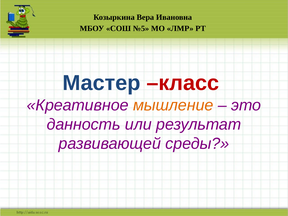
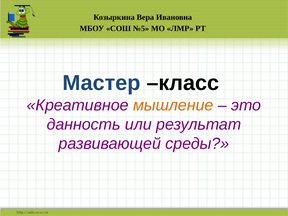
класс colour: red -> black (183, 83)
